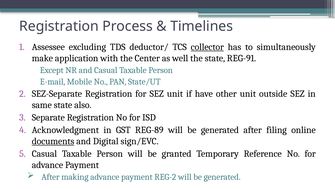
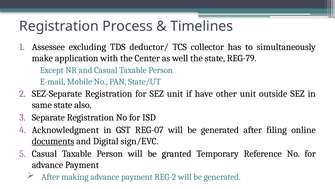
collector underline: present -> none (207, 47)
REG-91: REG-91 -> REG-79 (242, 58)
REG-89: REG-89 -> REG-07 (149, 130)
